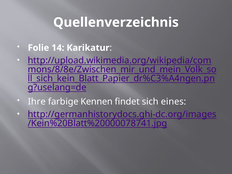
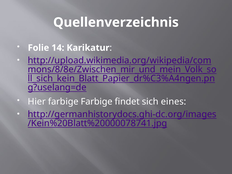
Ihre: Ihre -> Hier (37, 102)
farbige Kennen: Kennen -> Farbige (97, 102)
